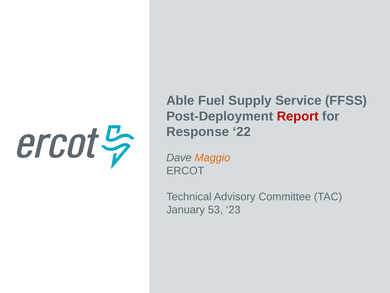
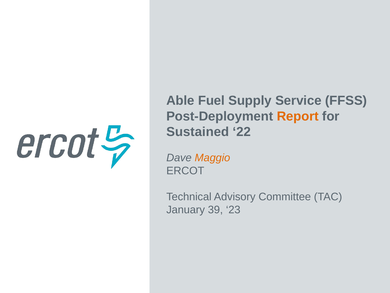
Report colour: red -> orange (298, 116)
Response: Response -> Sustained (198, 132)
53: 53 -> 39 (215, 210)
